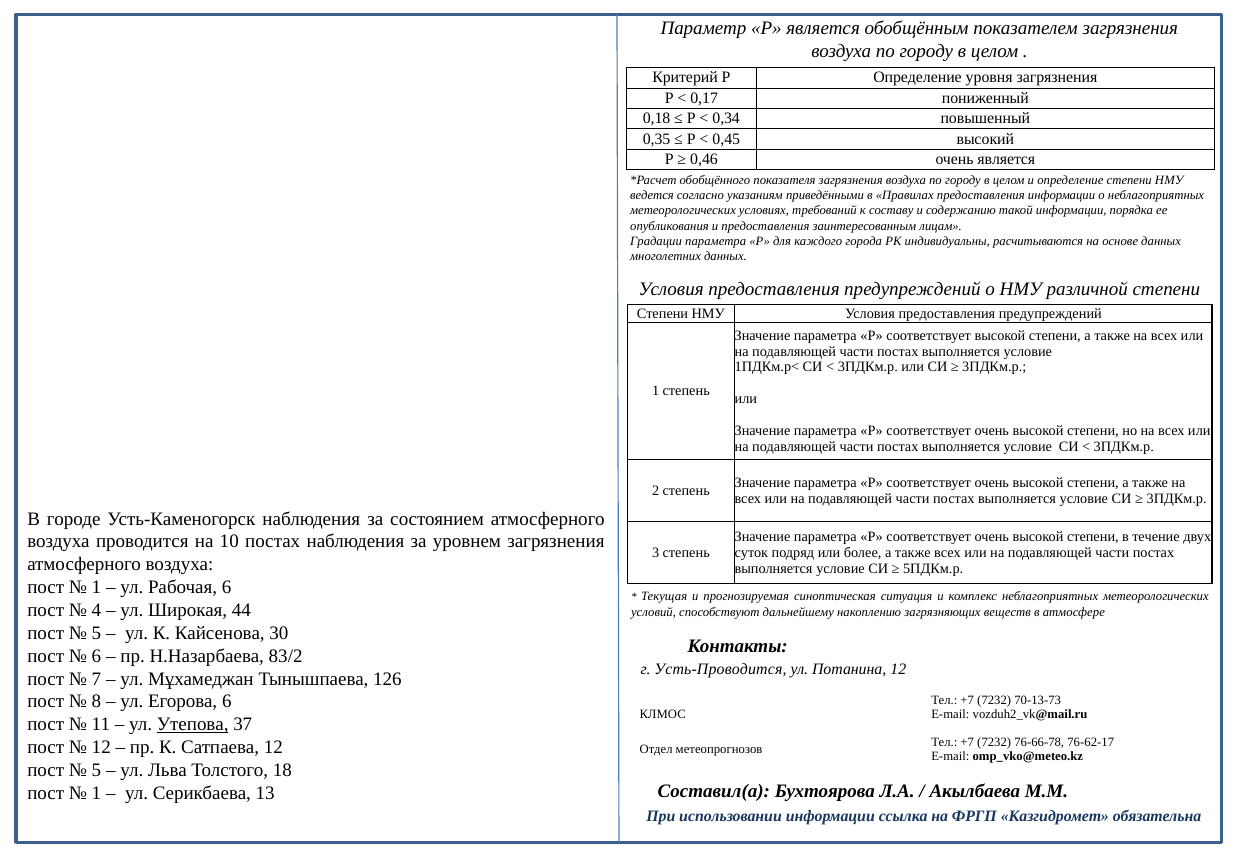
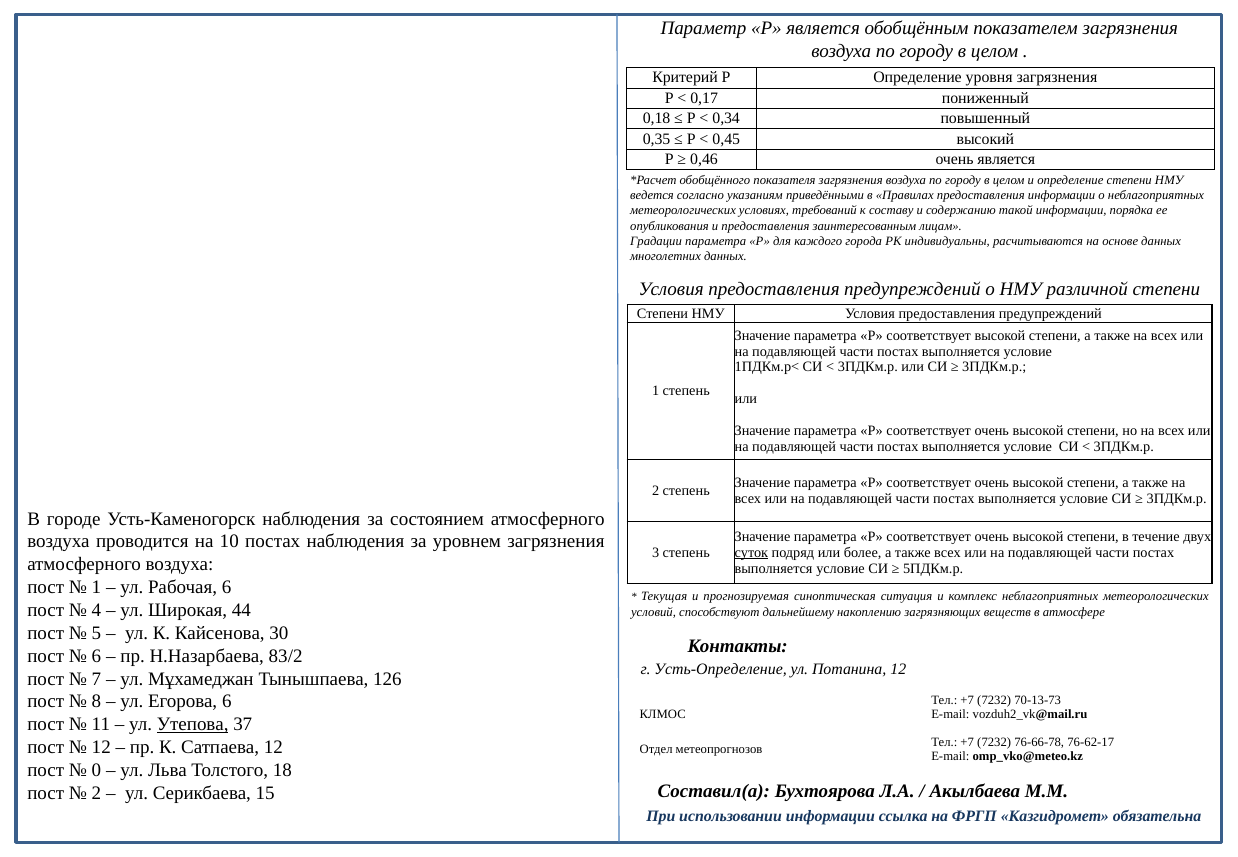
суток underline: none -> present (751, 553)
Усть-Проводится: Усть-Проводится -> Усть-Определение (721, 669)
5: 5 -> 0 (97, 770)
1: 1 -> 2 (97, 793)
13: 13 -> 15 (265, 793)
